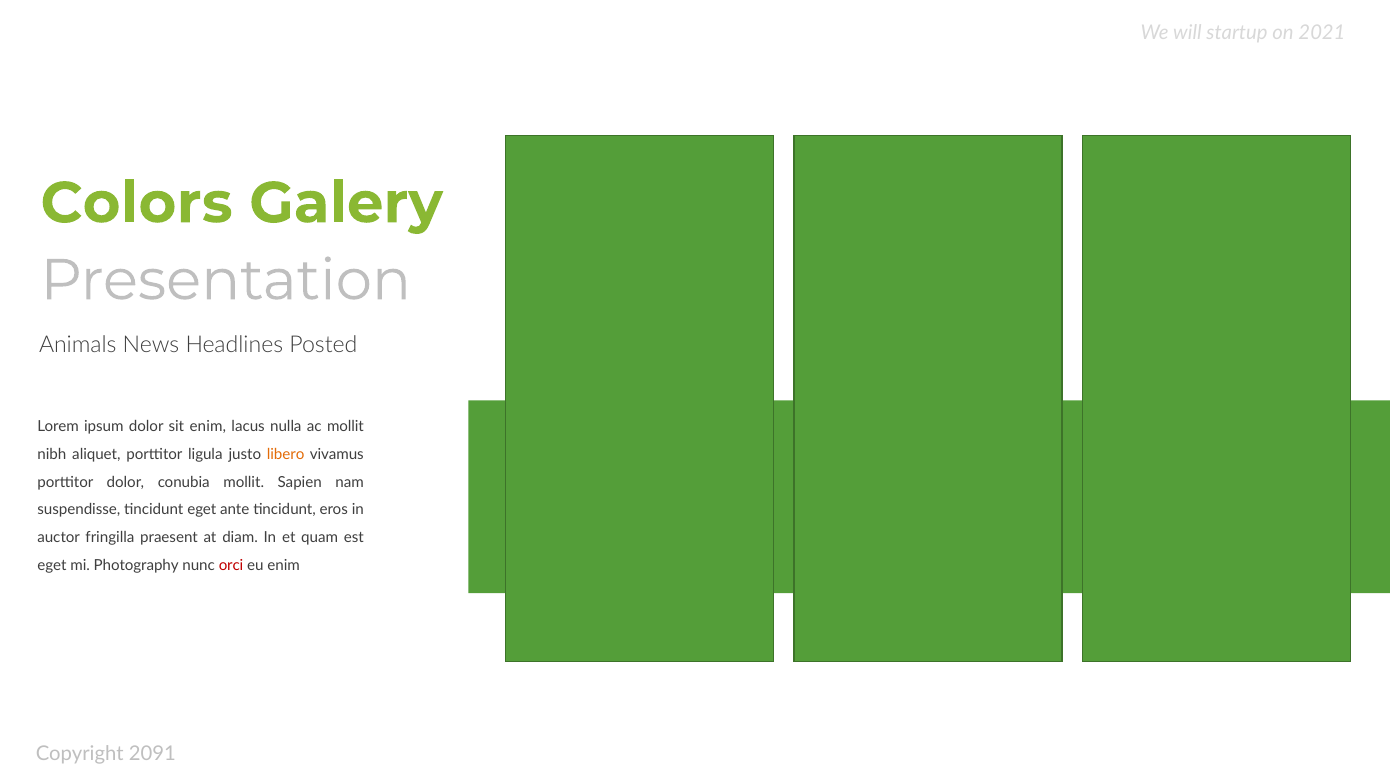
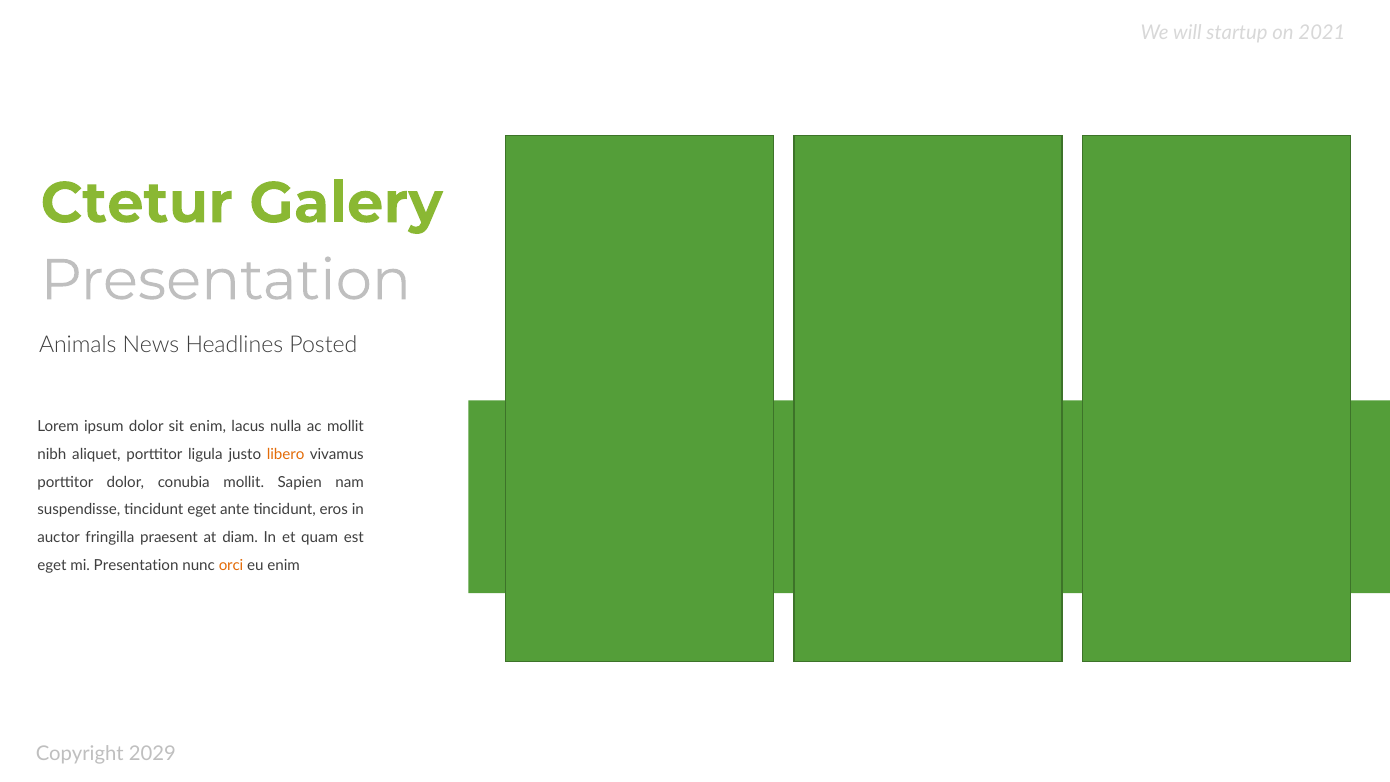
Colors: Colors -> Ctetur (137, 203)
mi Photography: Photography -> Presentation (136, 565)
orci colour: red -> orange (231, 565)
2091: 2091 -> 2029 (152, 754)
